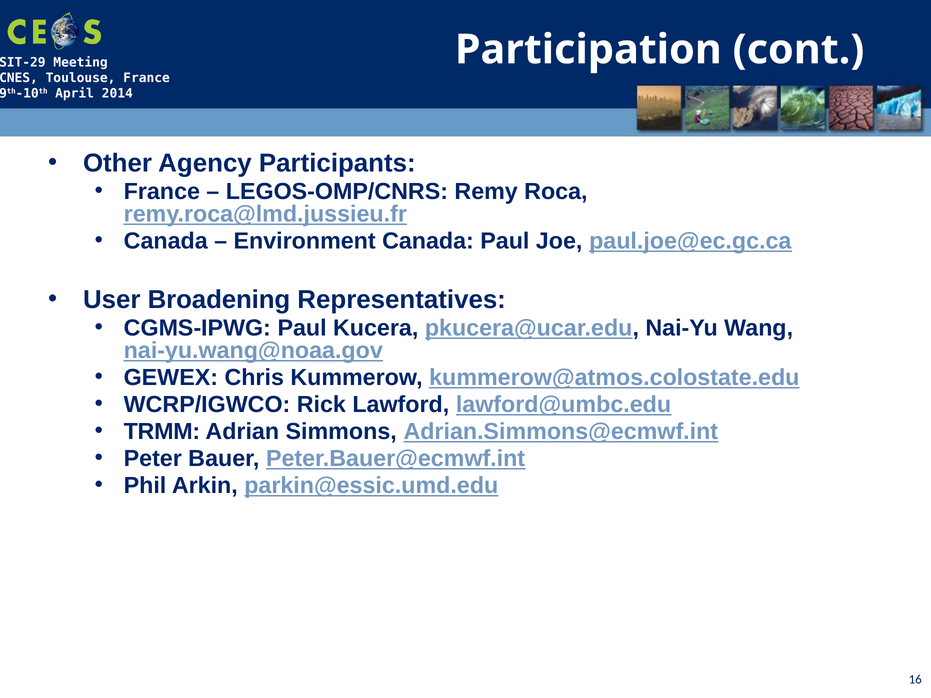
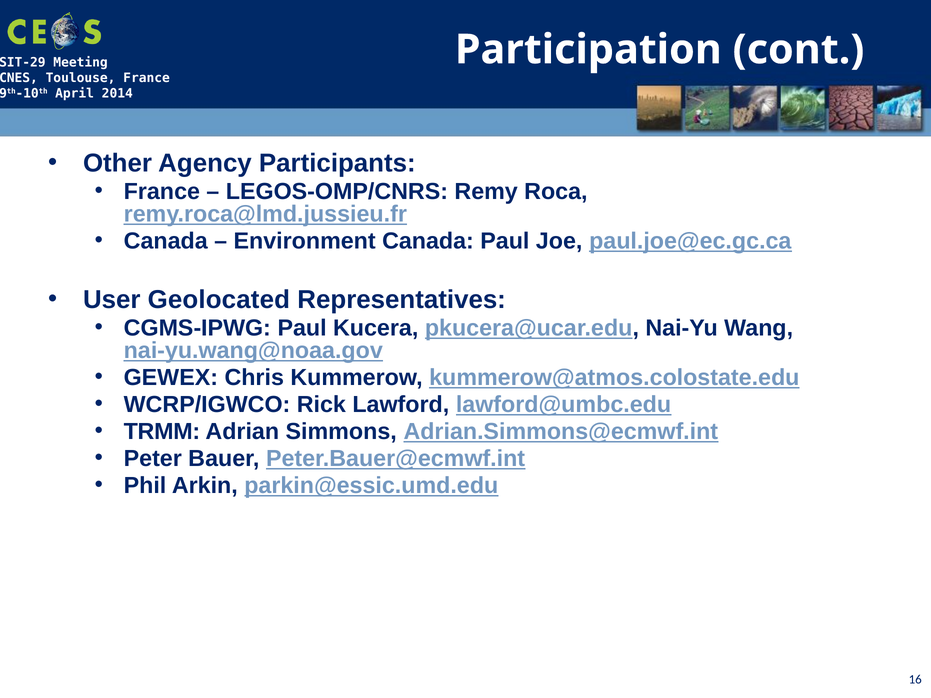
Broadening: Broadening -> Geolocated (219, 300)
